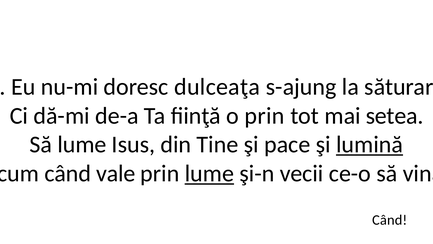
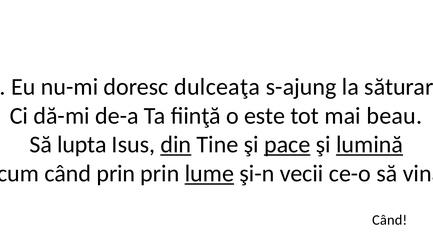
o prin: prin -> este (265, 116)
setea: setea -> beau (394, 116)
Să lume: lume -> lupta (82, 144)
din underline: none -> present (176, 144)
pace underline: none -> present (287, 144)
când vale: vale -> prin (116, 173)
